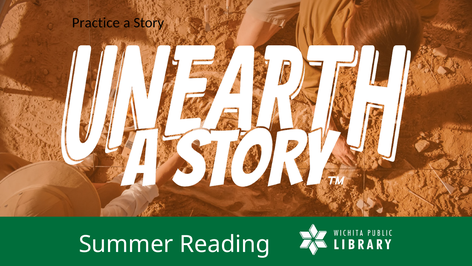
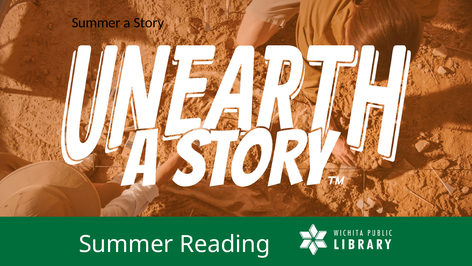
Practice: Practice -> Summer (96, 23)
